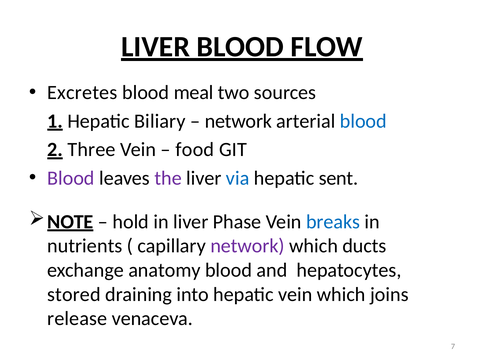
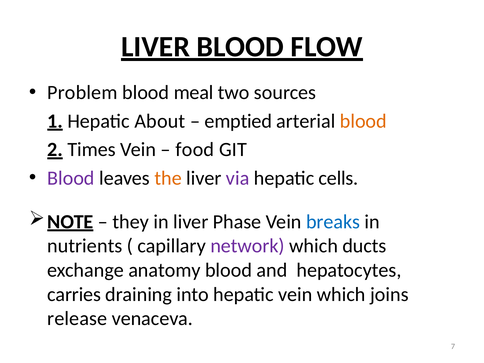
Excretes: Excretes -> Problem (82, 93)
Biliary: Biliary -> About (160, 121)
network: network -> emptied (238, 121)
blood colour: blue -> orange (363, 121)
Three: Three -> Times (92, 150)
the colour: purple -> orange (168, 178)
via colour: blue -> purple (238, 178)
sent: sent -> cells (339, 178)
hold: hold -> they (131, 222)
stored: stored -> carries (74, 294)
